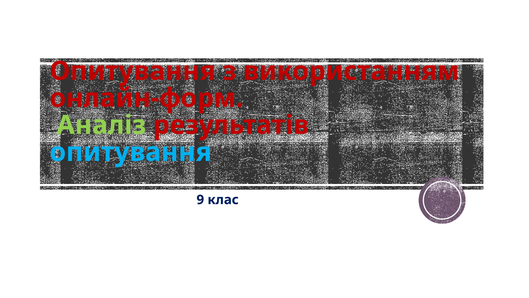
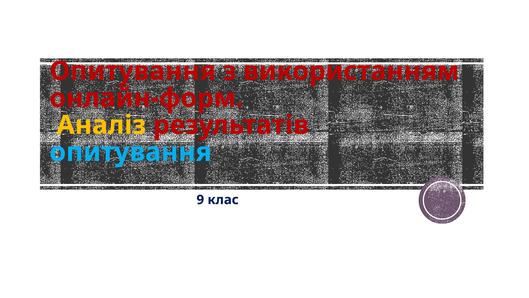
Аналіз colour: light green -> yellow (101, 125)
